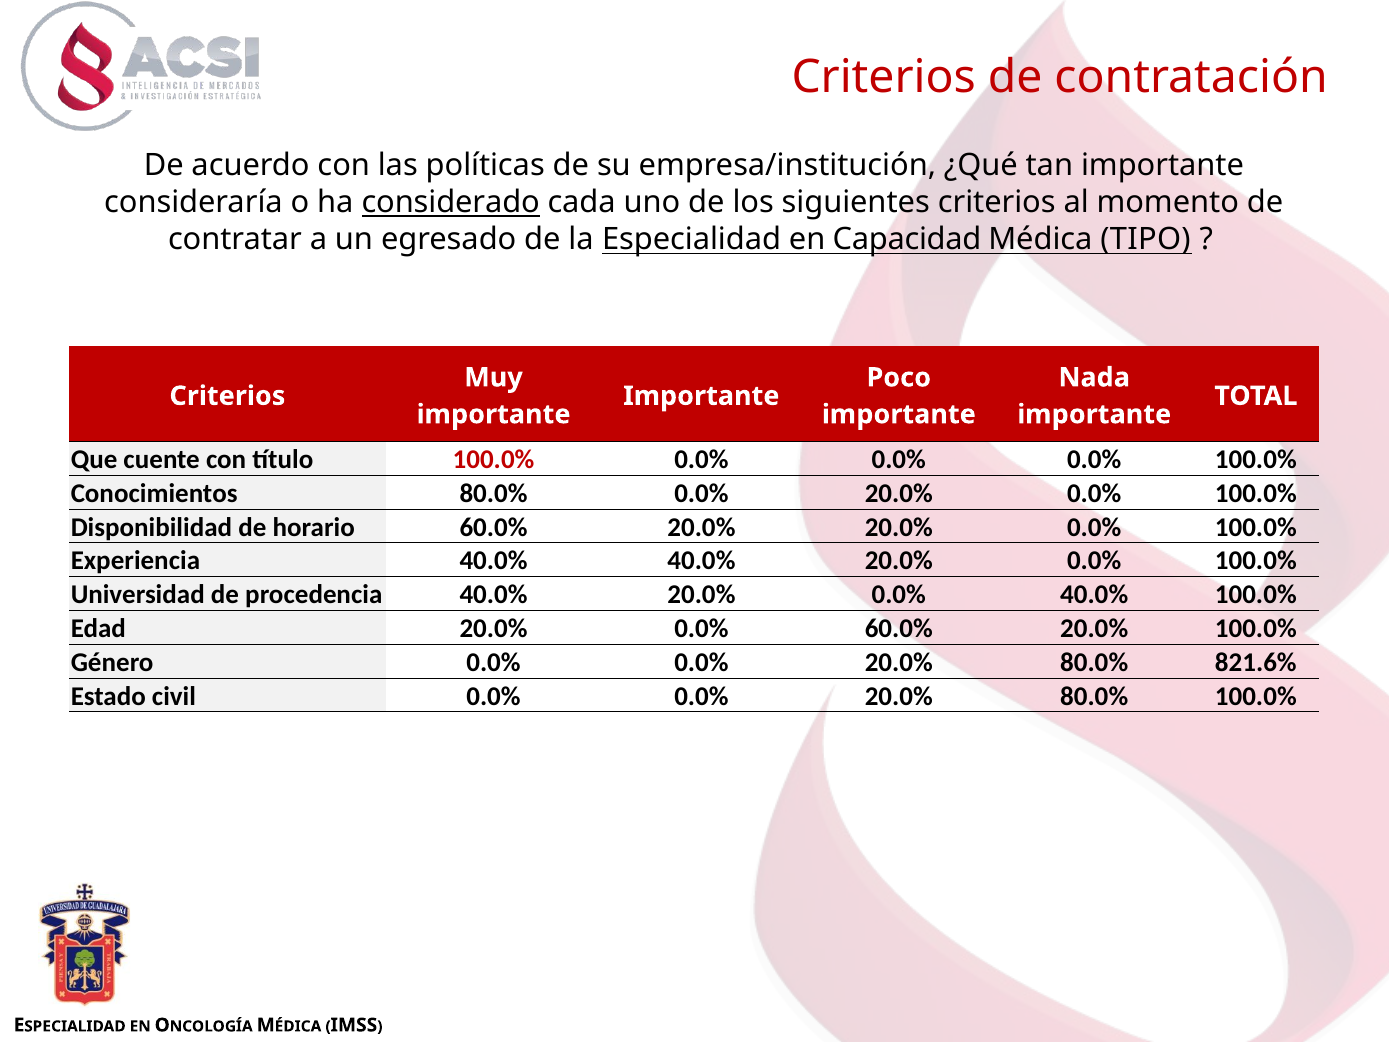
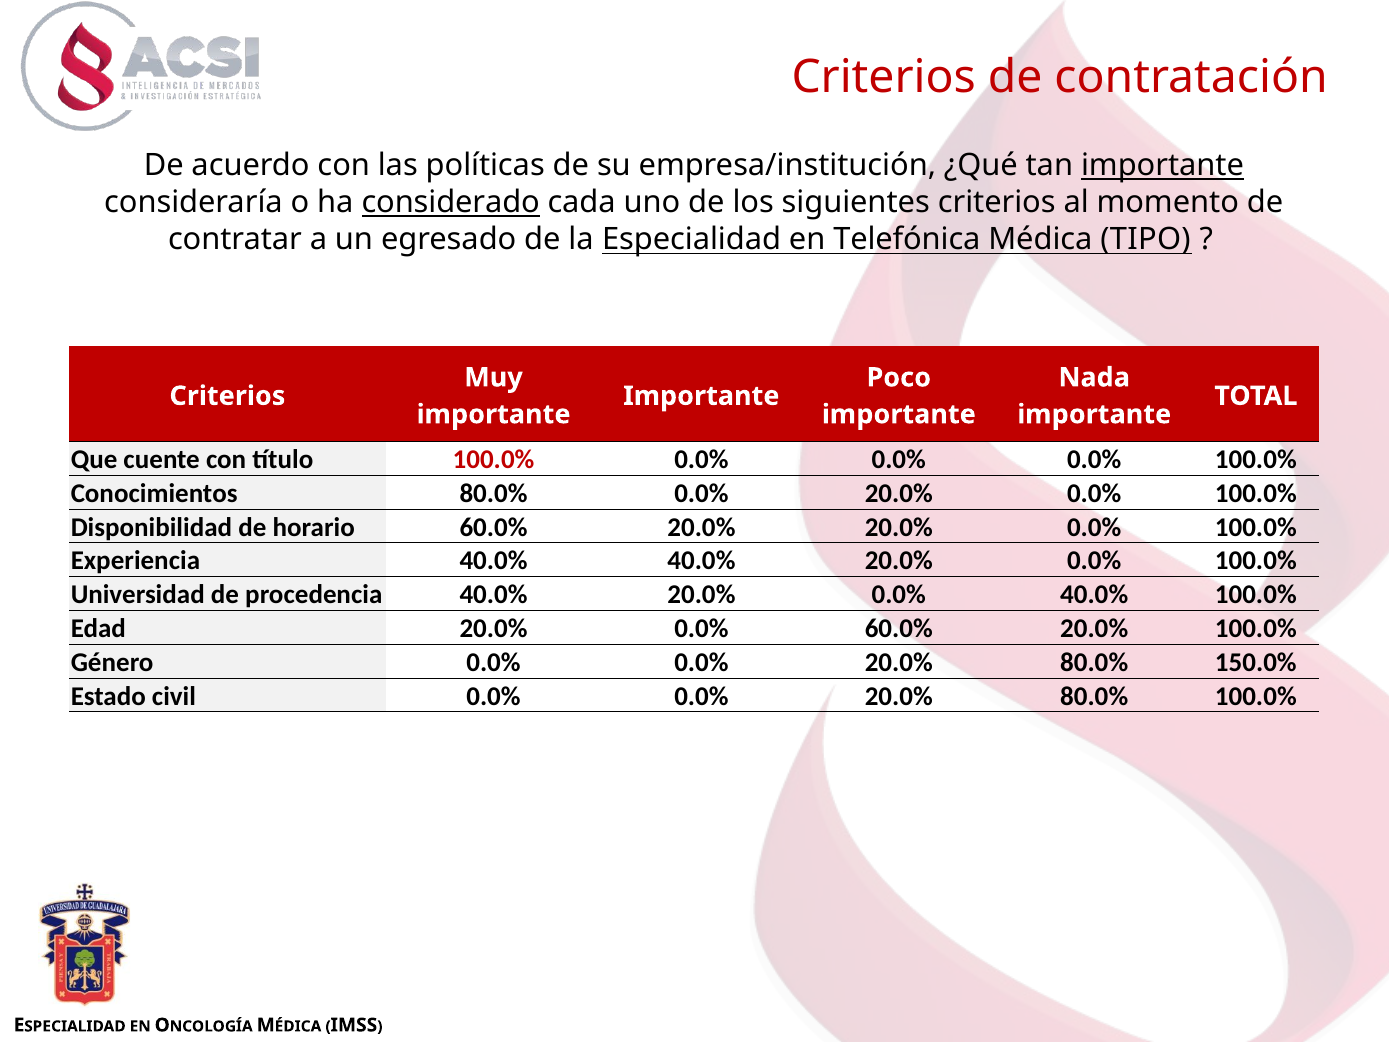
importante underline: none -> present (1163, 166)
Capacidad: Capacidad -> Telefónica (907, 240)
821.6%: 821.6% -> 150.0% (1256, 662)
